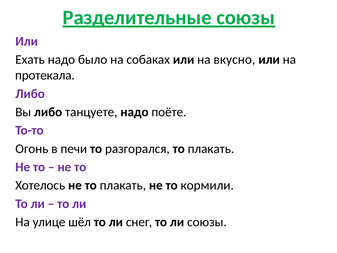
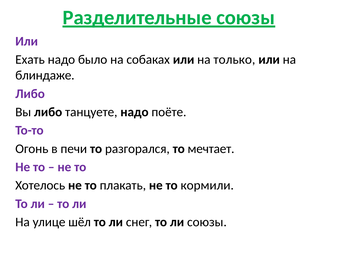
вкусно: вкусно -> только (234, 60)
протекала: протекала -> блиндаже (45, 75)
разгорался то плакать: плакать -> мечтает (211, 149)
